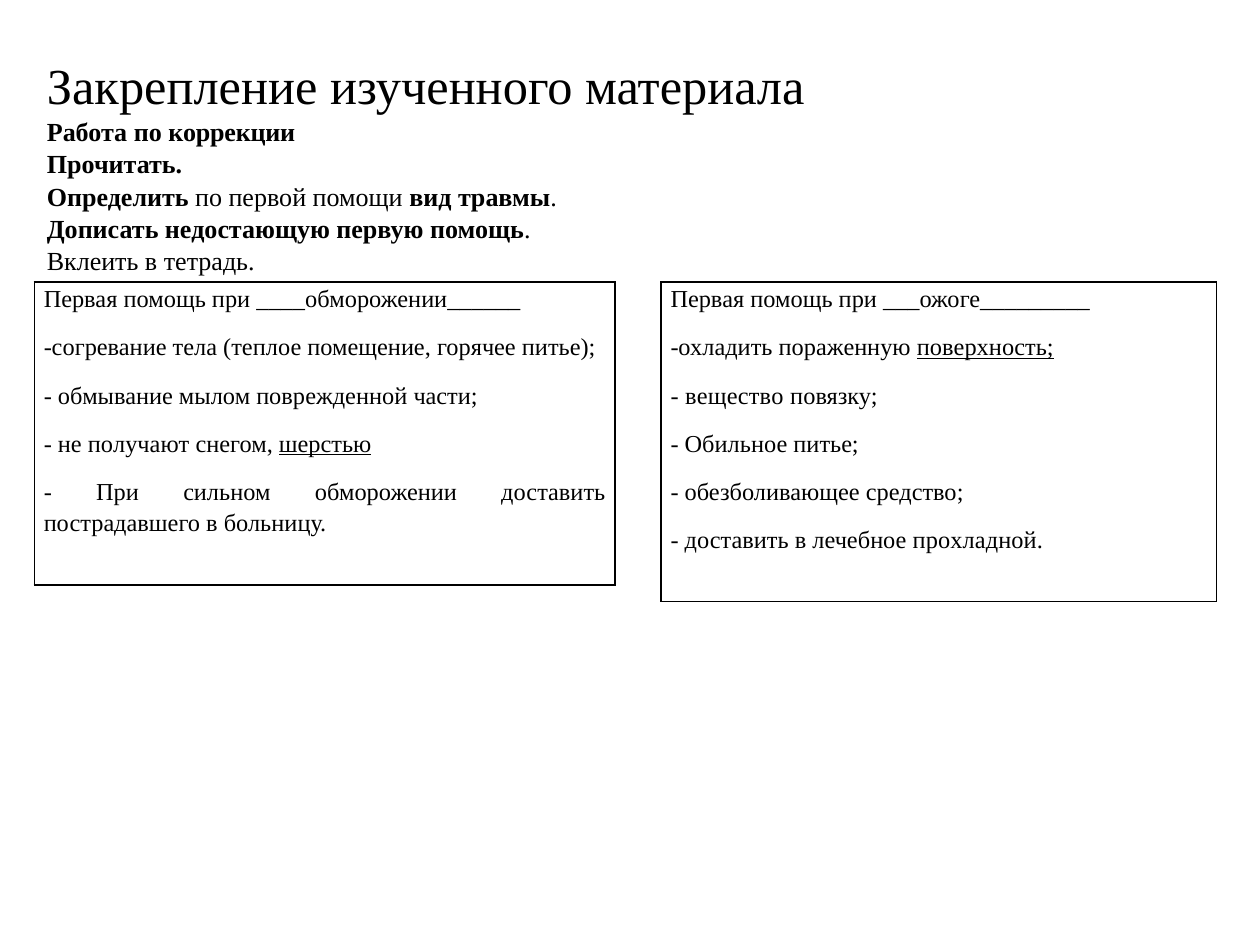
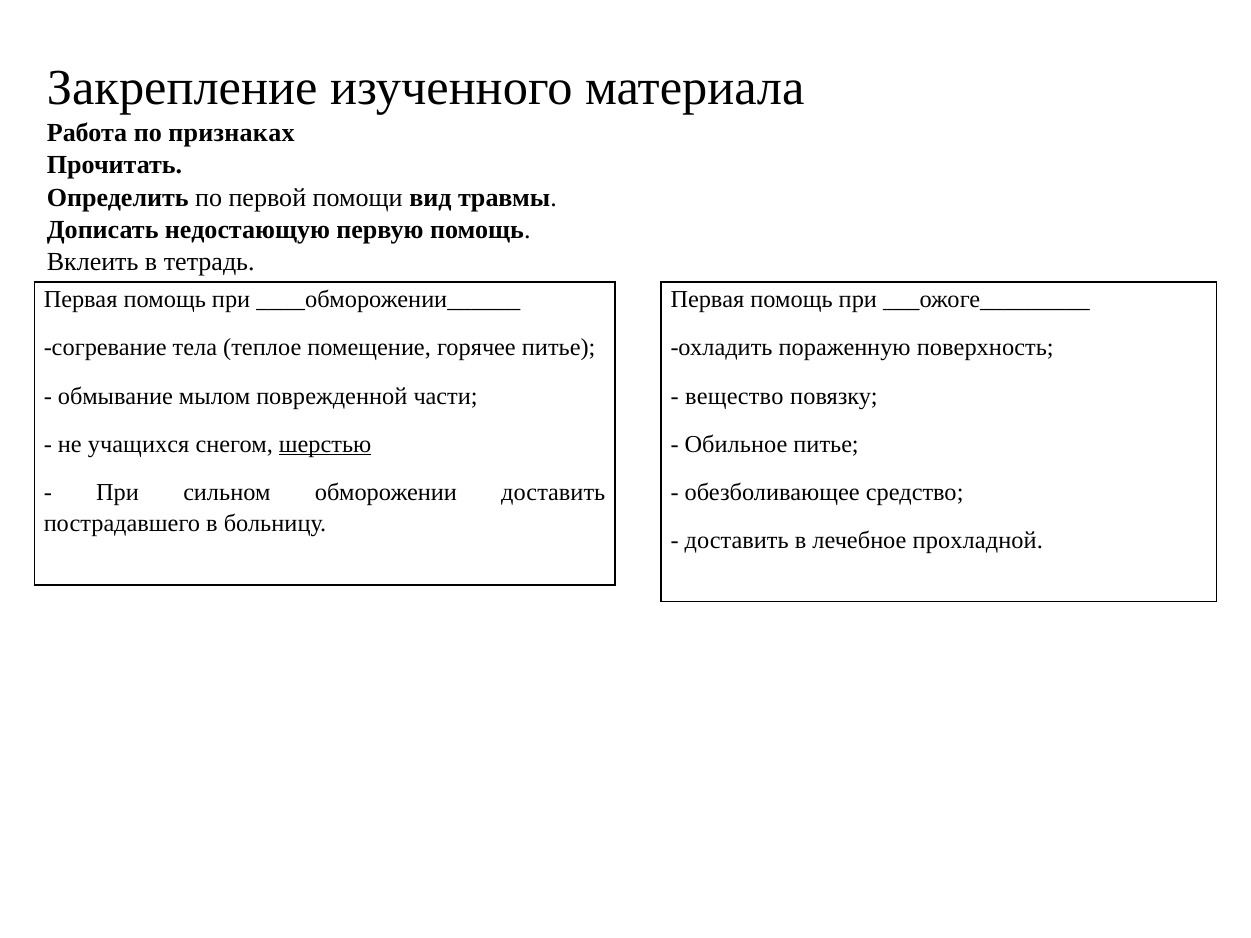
коррекции: коррекции -> признаках (232, 133)
поверхность underline: present -> none (985, 348)
получают: получают -> учащихся (139, 444)
